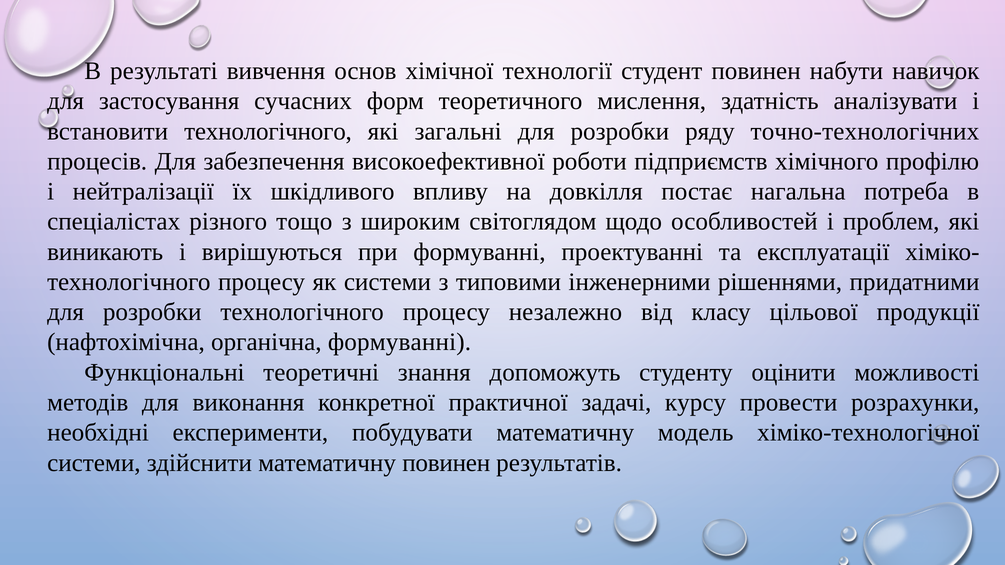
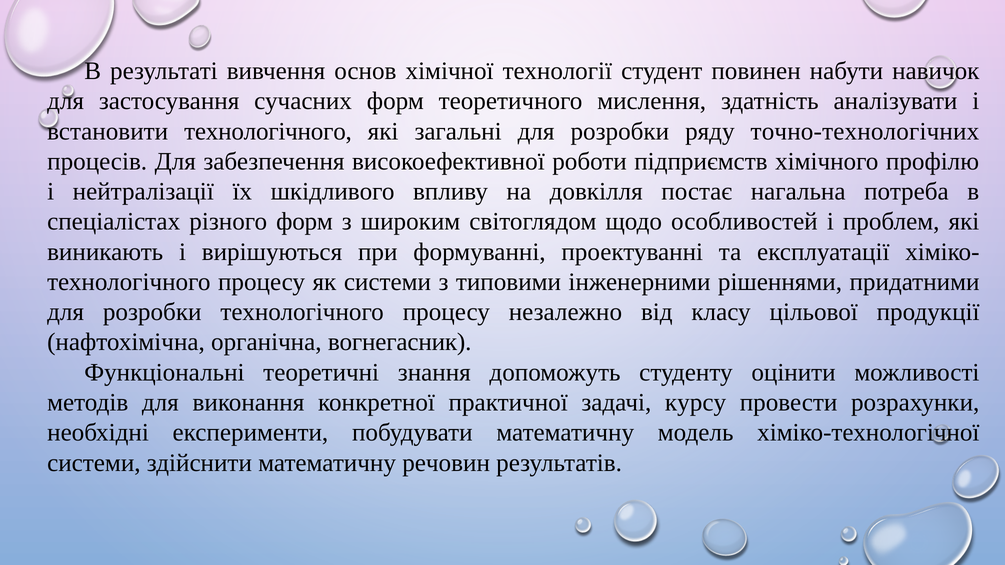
різного тощо: тощо -> форм (305, 222)
органічна формуванні: формуванні -> вогнегасник (400, 342)
математичну повинен: повинен -> речовин (446, 463)
